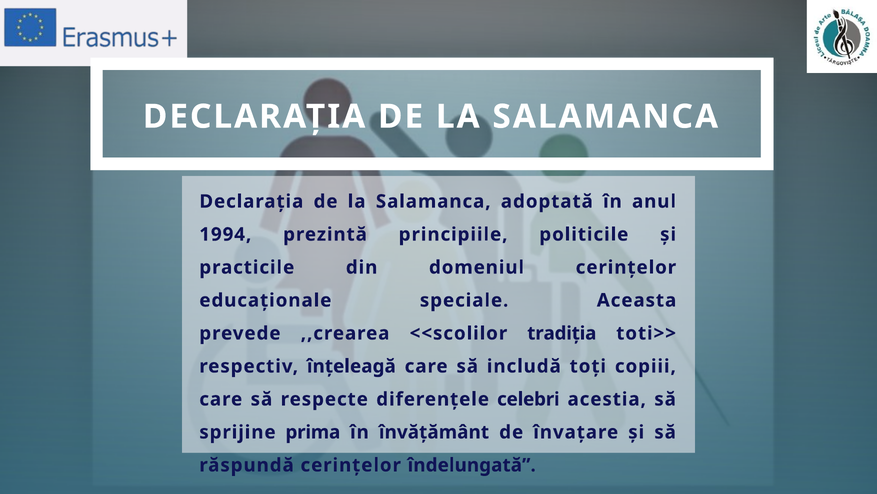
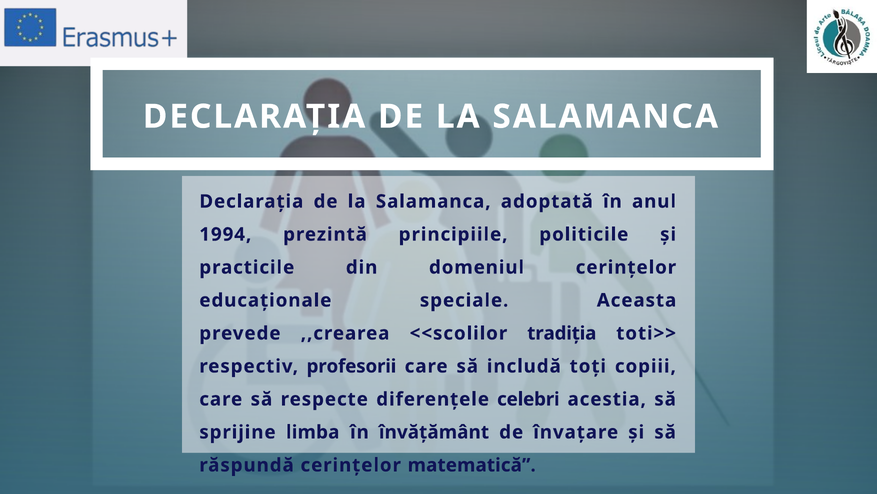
înțeleagă: înțeleagă -> profesorii (351, 366)
prima: prima -> limba (313, 432)
îndelungată: îndelungată -> matematică (472, 465)
